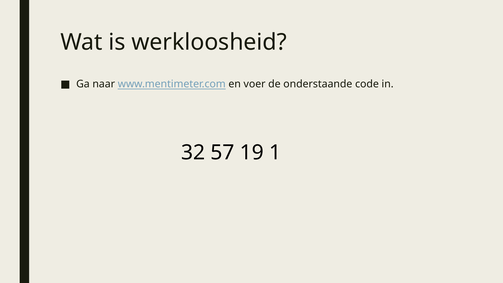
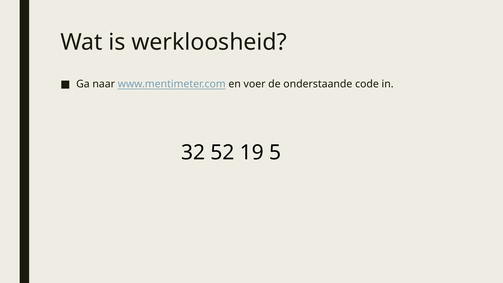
57: 57 -> 52 (222, 152)
1: 1 -> 5 (275, 152)
